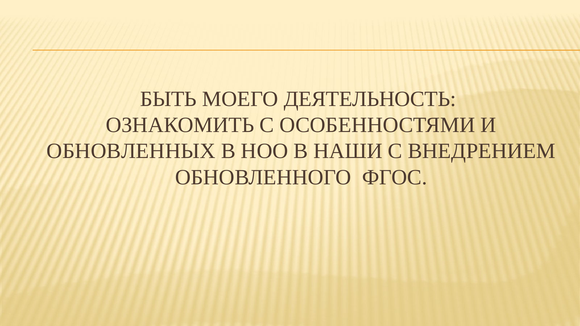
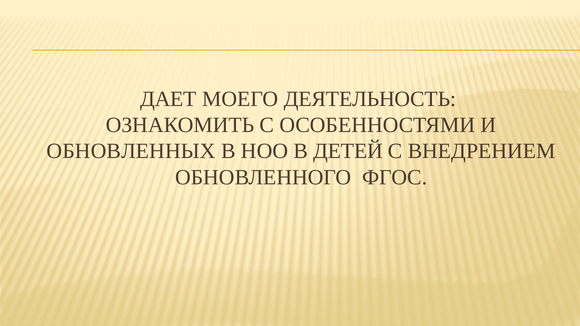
БЫТЬ: БЫТЬ -> ДАЕТ (168, 99)
НАШИ: НАШИ -> ДЕТЕЙ (348, 151)
